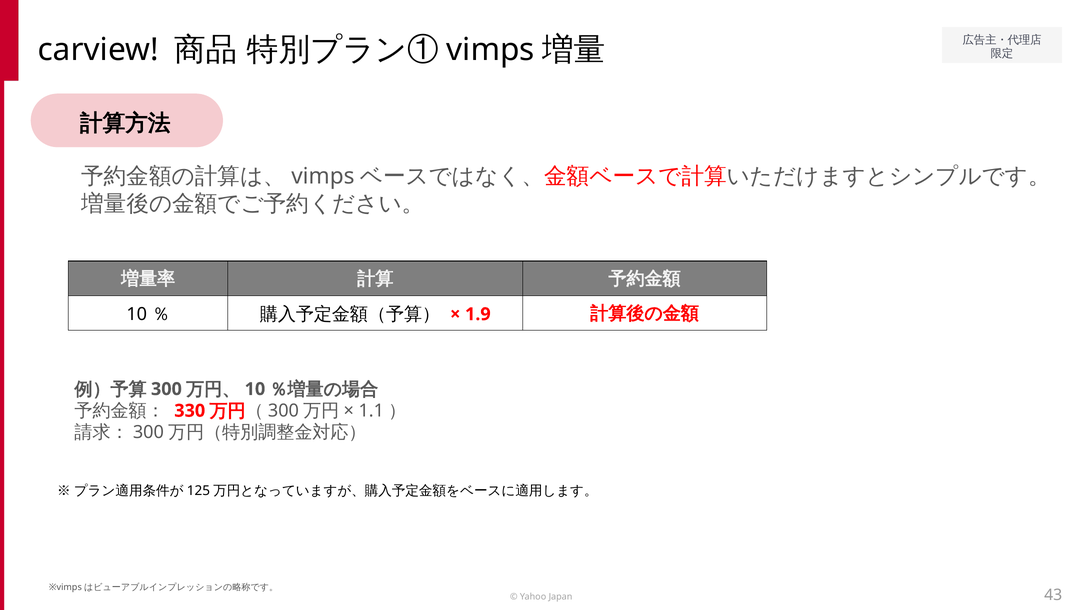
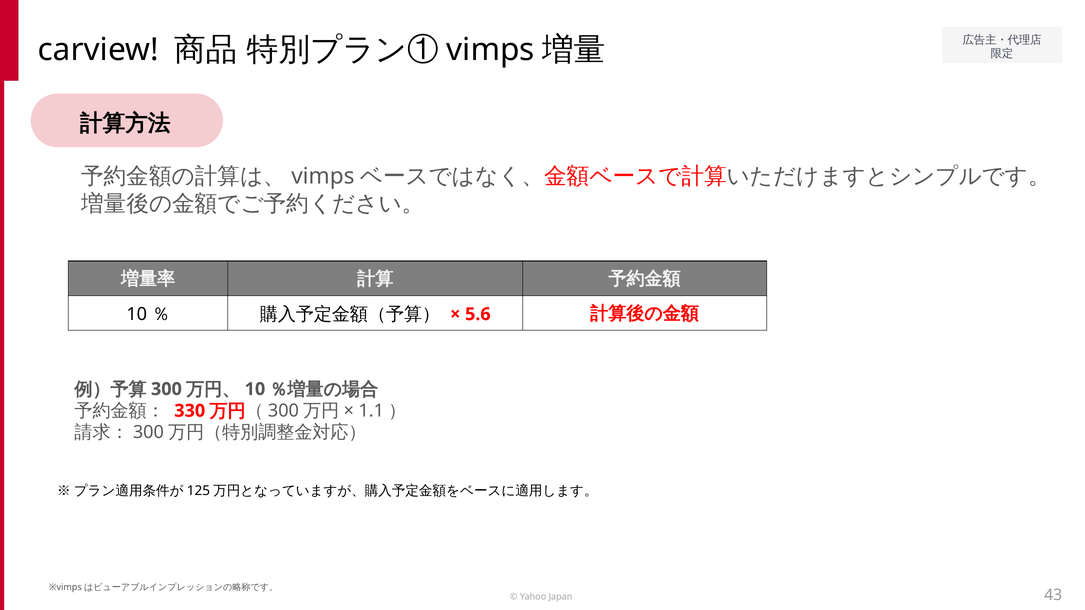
1.9: 1.9 -> 5.6 (478, 314)
